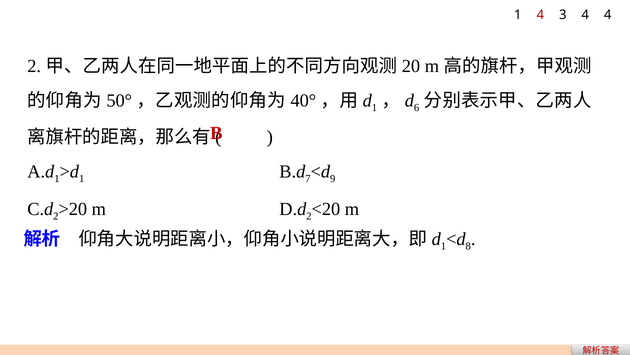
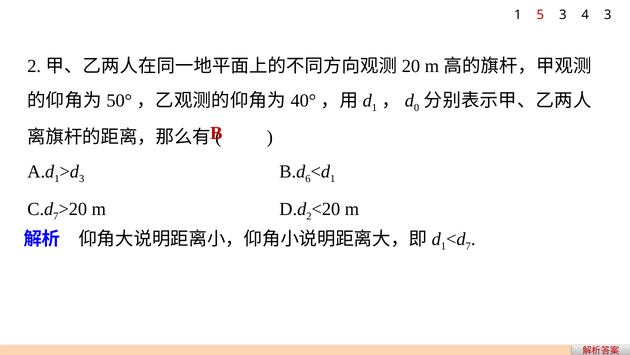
1 4: 4 -> 5 (540, 15)
4 4: 4 -> 3 (608, 15)
6: 6 -> 0 (417, 108)
1: 1 -> 3 (82, 179)
7: 7 -> 6 (308, 179)
9: 9 -> 1 (333, 179)
2: 2 -> 7 (56, 216)
8: 8 -> 7 (468, 246)
